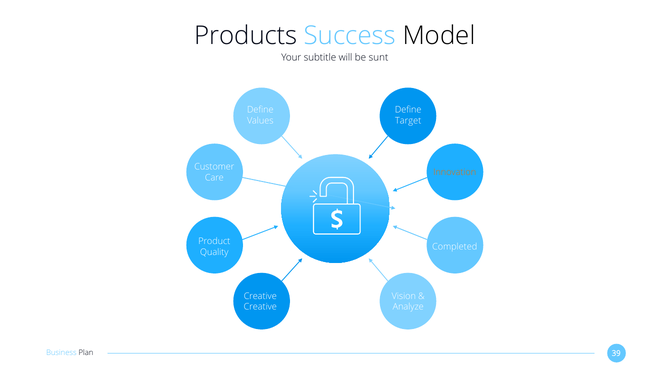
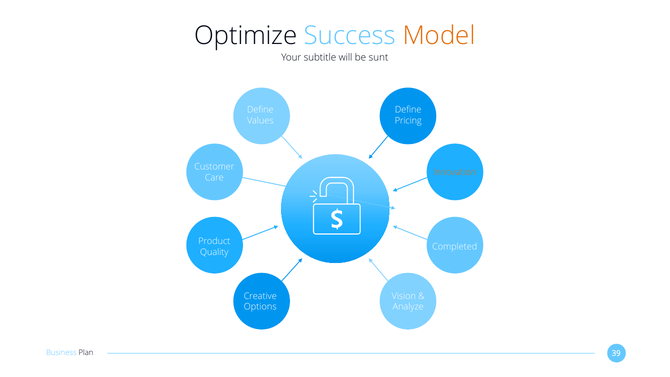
Products: Products -> Optimize (246, 36)
Model colour: black -> orange (439, 36)
Target: Target -> Pricing (408, 121)
Creative: Creative -> Options (260, 307)
